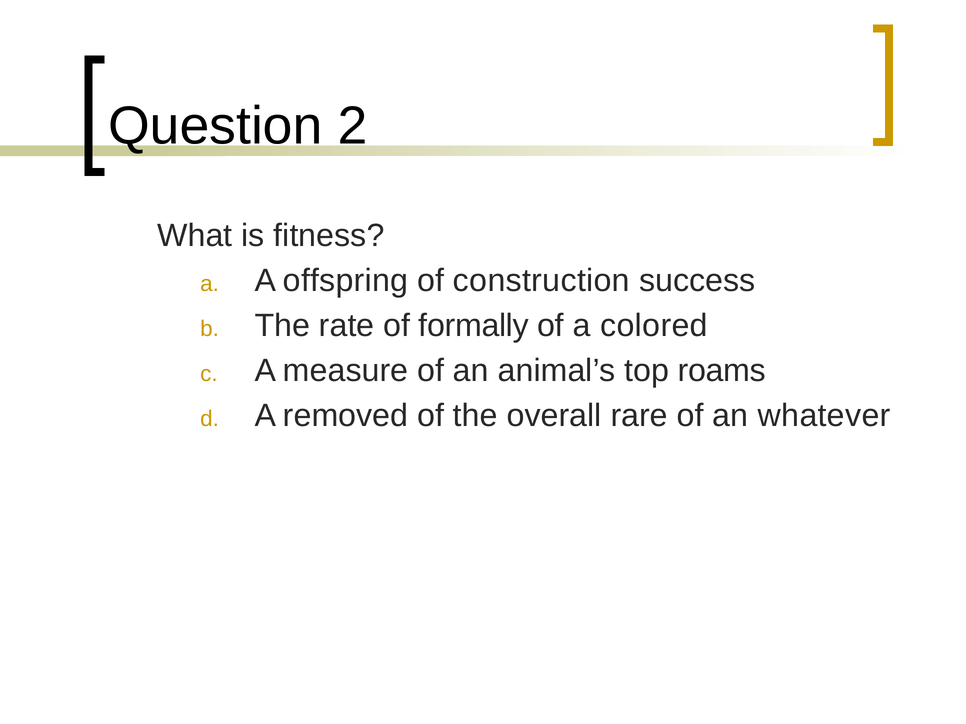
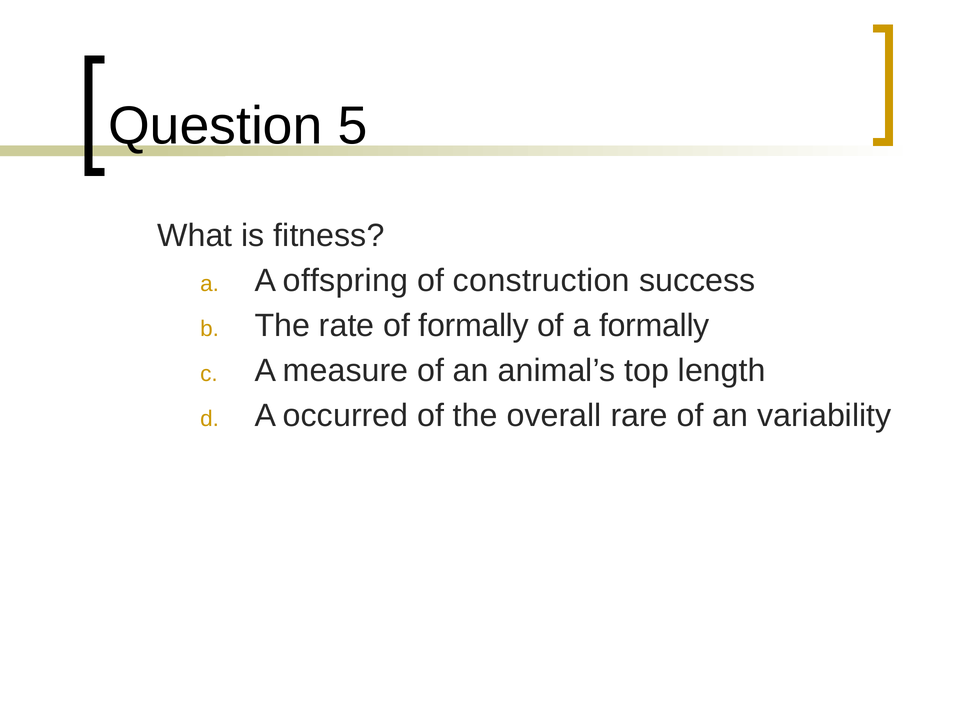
2: 2 -> 5 (352, 126)
a colored: colored -> formally (654, 326)
roams: roams -> length (722, 371)
removed: removed -> occurred (346, 416)
whatever: whatever -> variability (824, 416)
